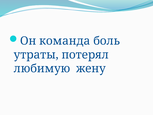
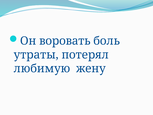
команда: команда -> воровать (65, 41)
